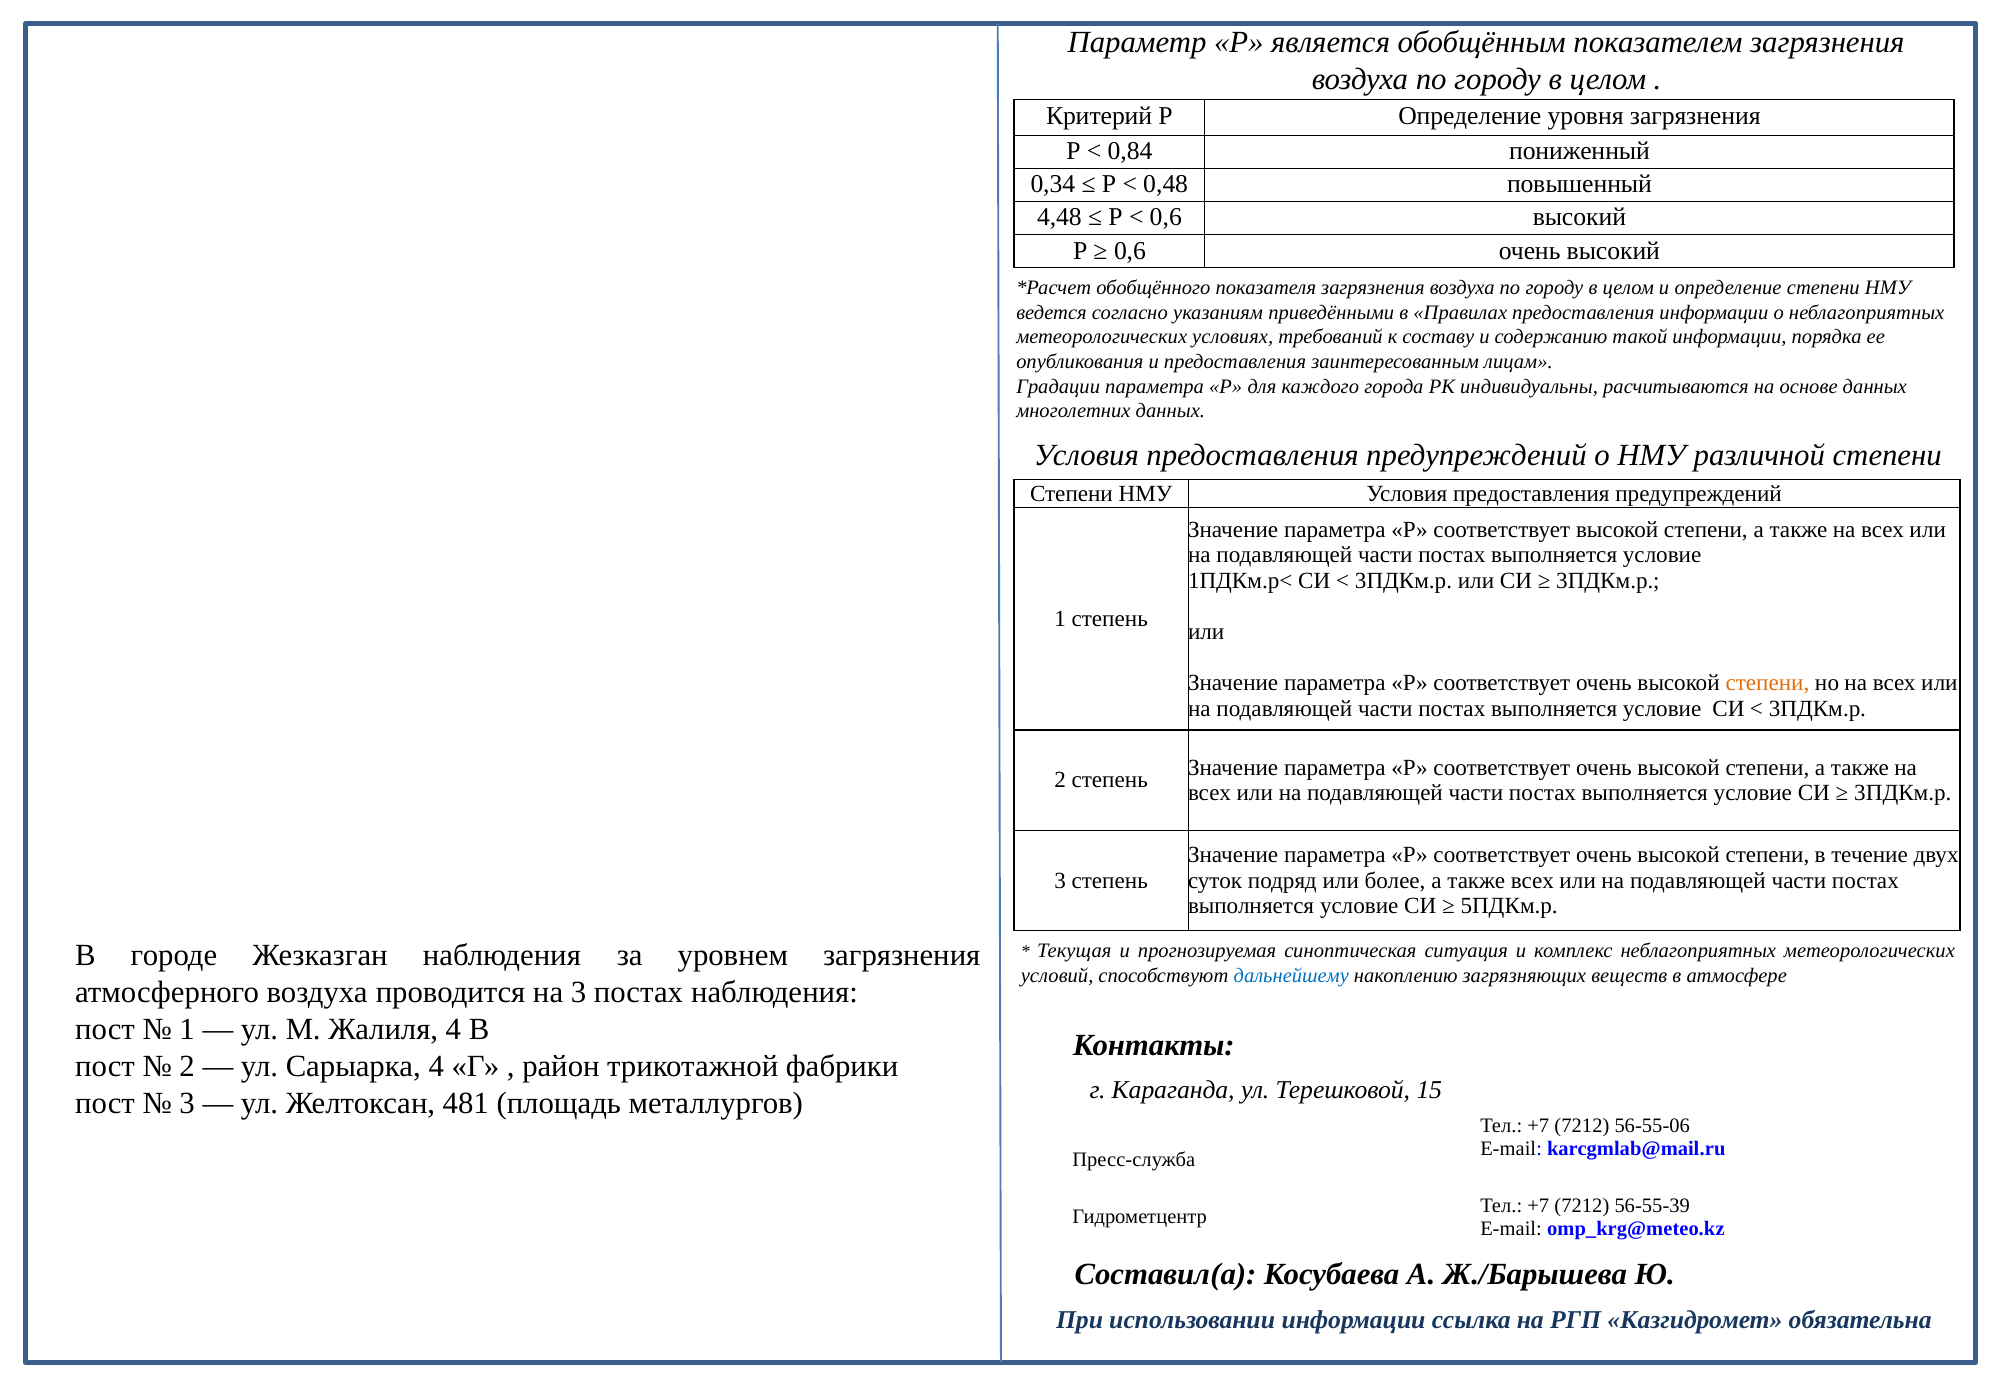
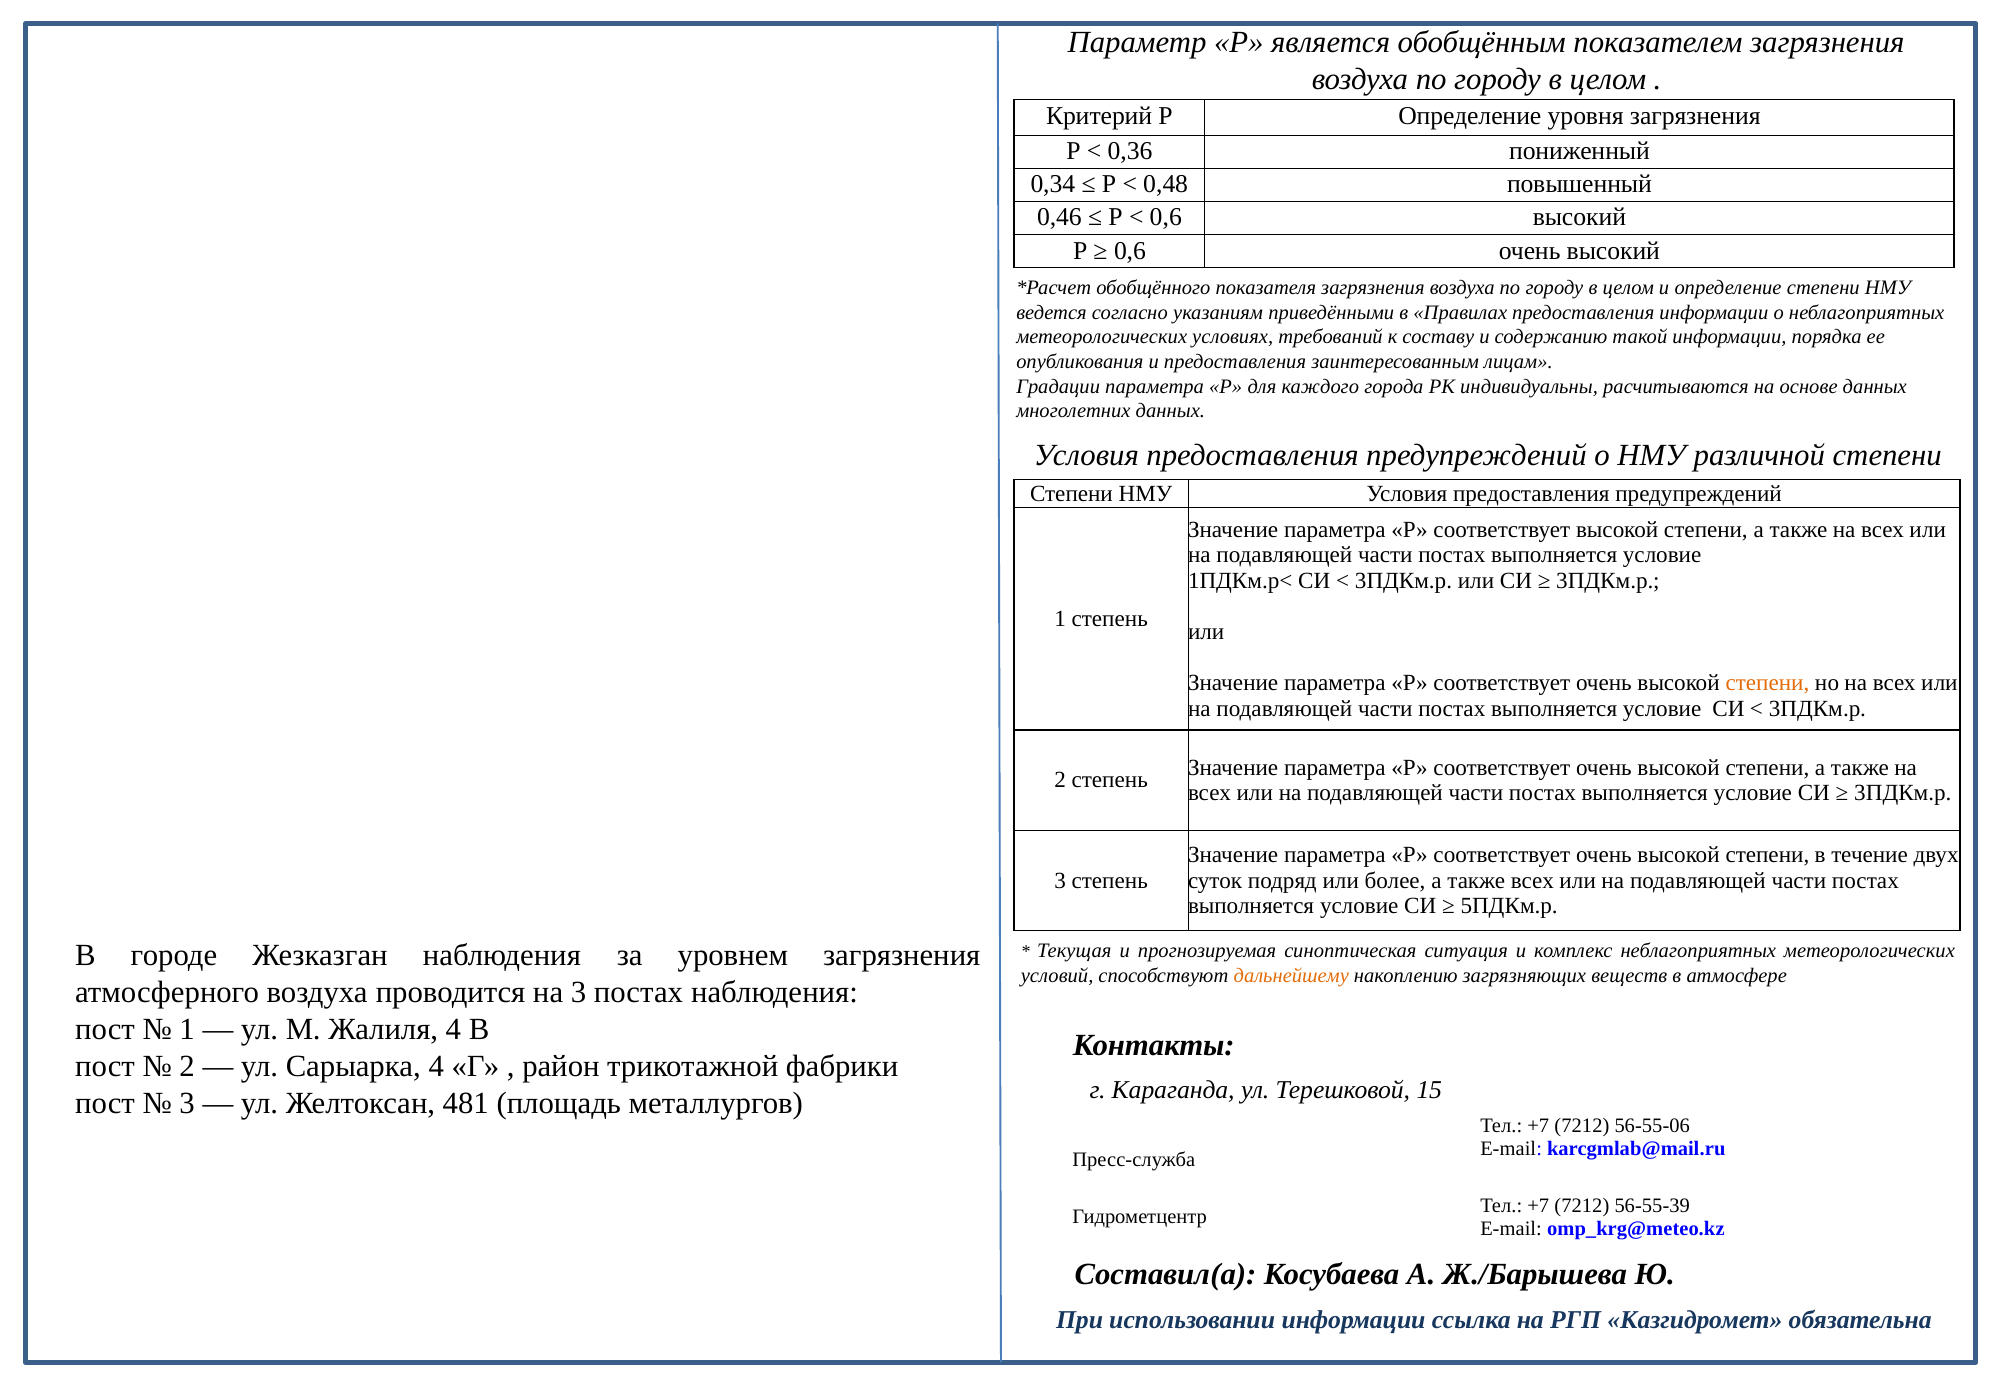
0,84: 0,84 -> 0,36 (1130, 151)
4,48: 4,48 -> 0,46 (1059, 218)
дальнейшему colour: blue -> orange (1291, 976)
